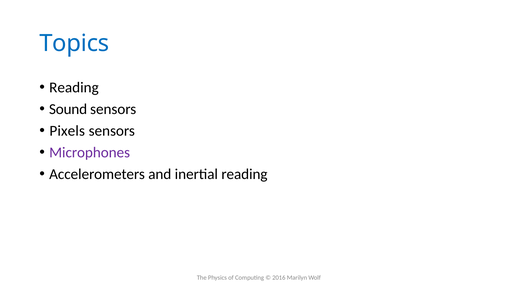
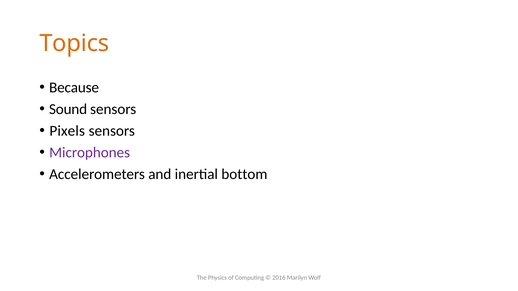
Topics colour: blue -> orange (74, 44)
Reading: Reading -> Because (74, 88)
inertial reading: reading -> bottom (244, 174)
